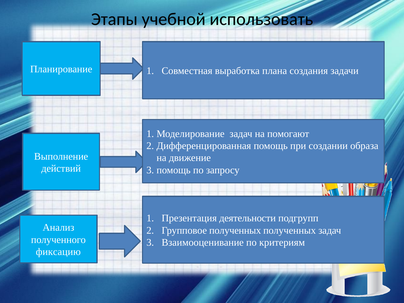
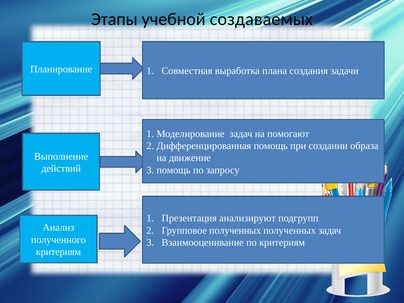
использовать: использовать -> создаваемых (261, 19)
деятельности: деятельности -> анализируют (248, 218)
фиксацию: фиксацию -> критериям (58, 252)
